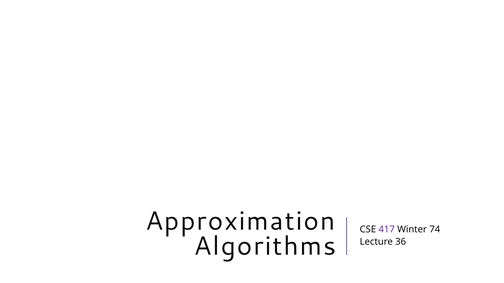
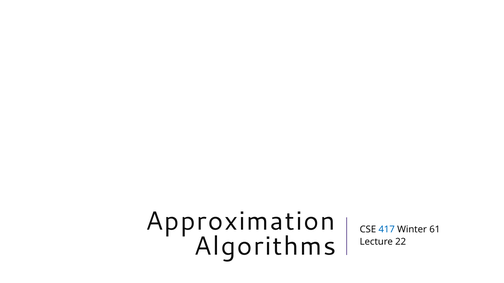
417 colour: purple -> blue (387, 230)
74: 74 -> 61 (435, 230)
36: 36 -> 22 (401, 242)
